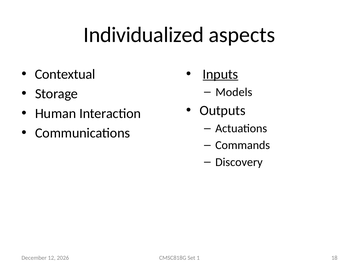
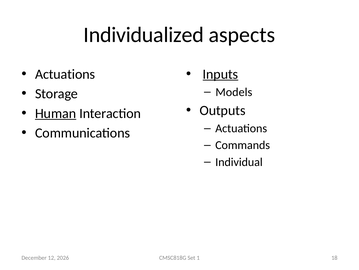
Contextual: Contextual -> Actuations (65, 74)
Human underline: none -> present (56, 113)
Discovery: Discovery -> Individual (239, 162)
